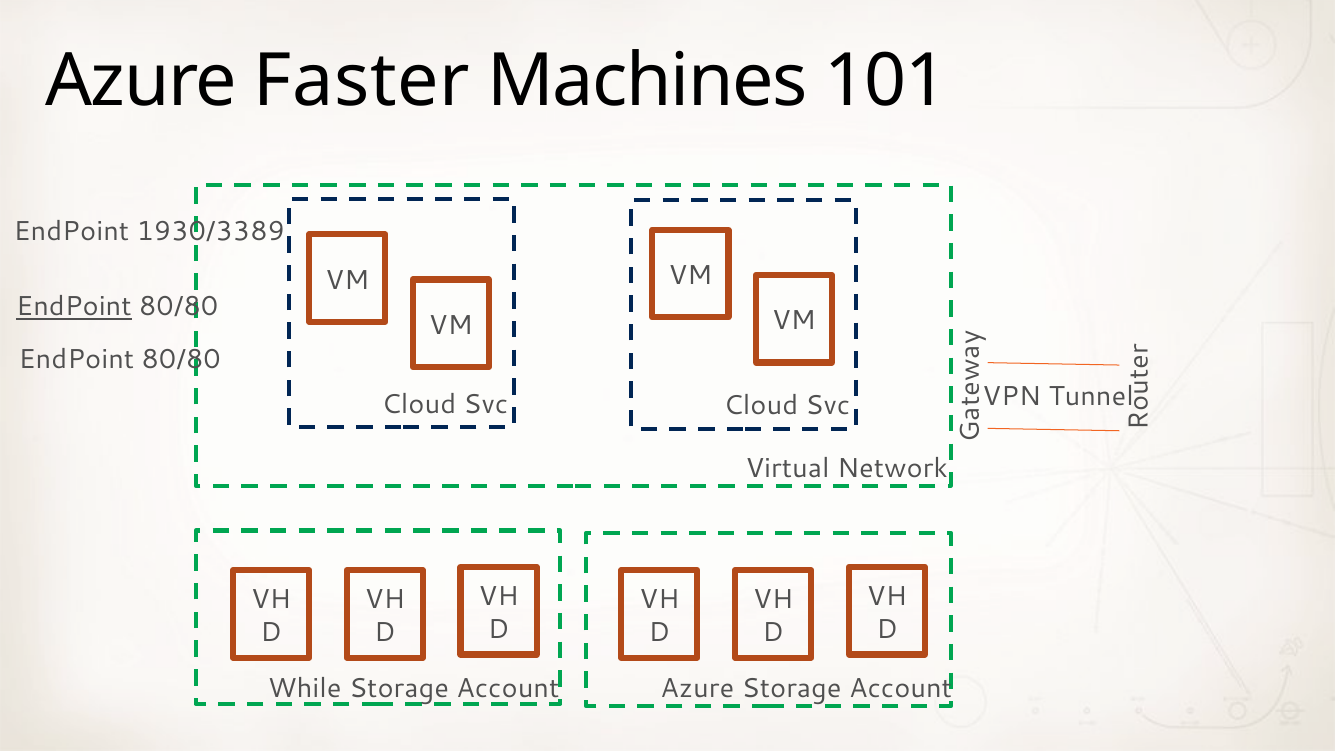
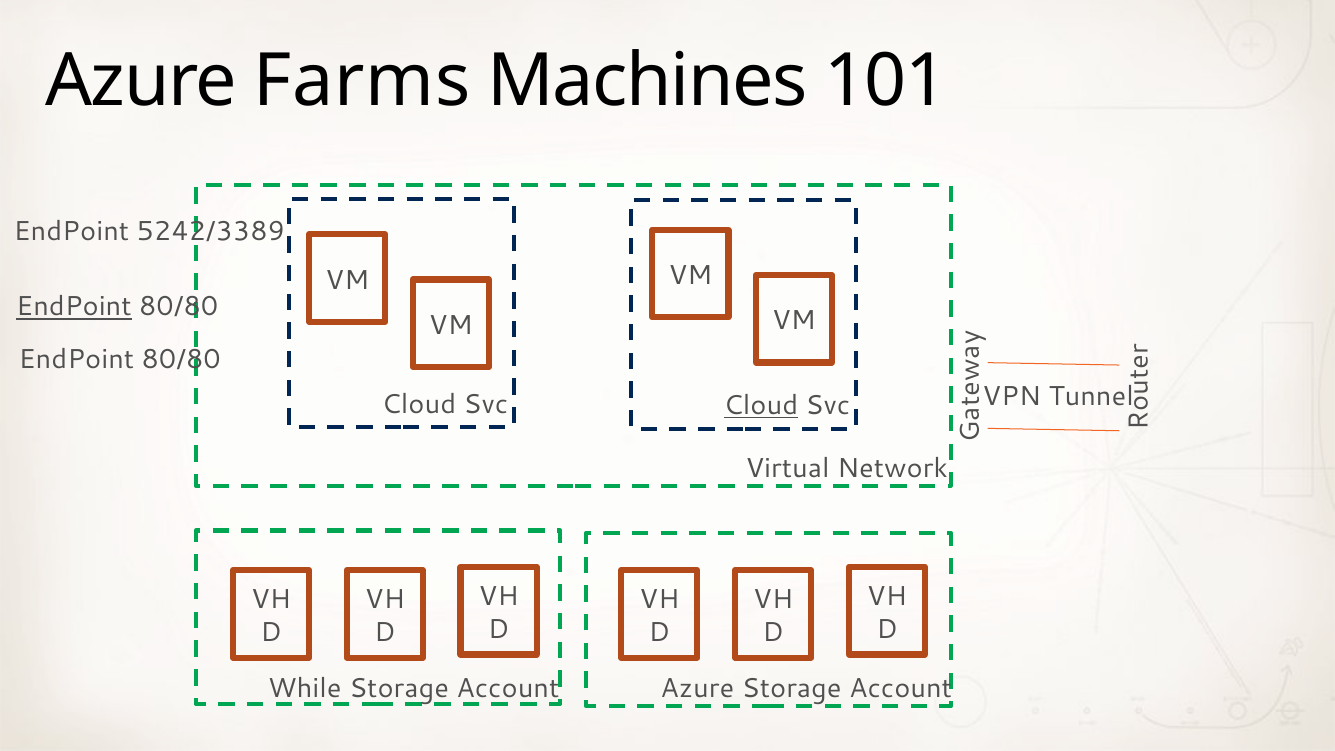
Faster: Faster -> Farms (362, 81)
1930/3389: 1930/3389 -> 5242/3389 (211, 232)
Cloud underline: none -> present (761, 406)
